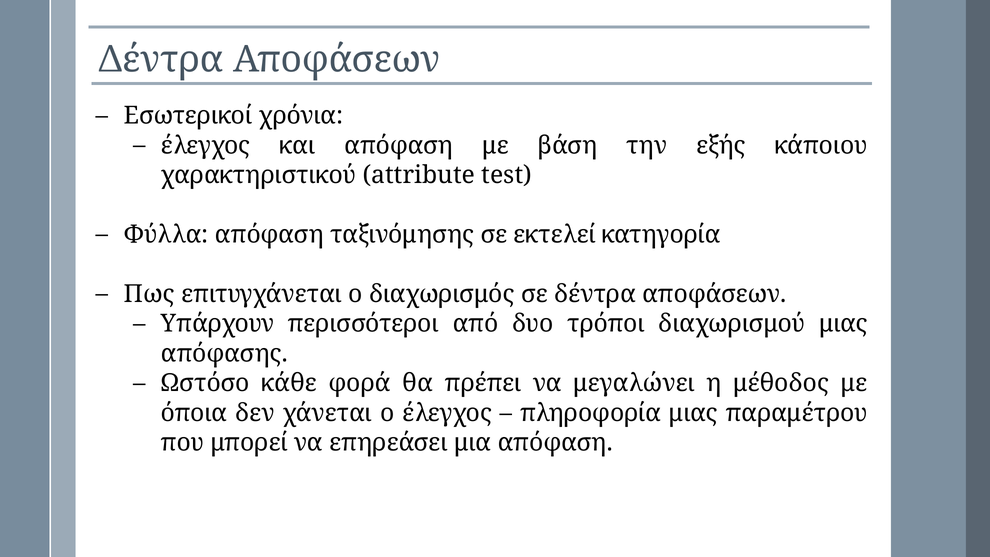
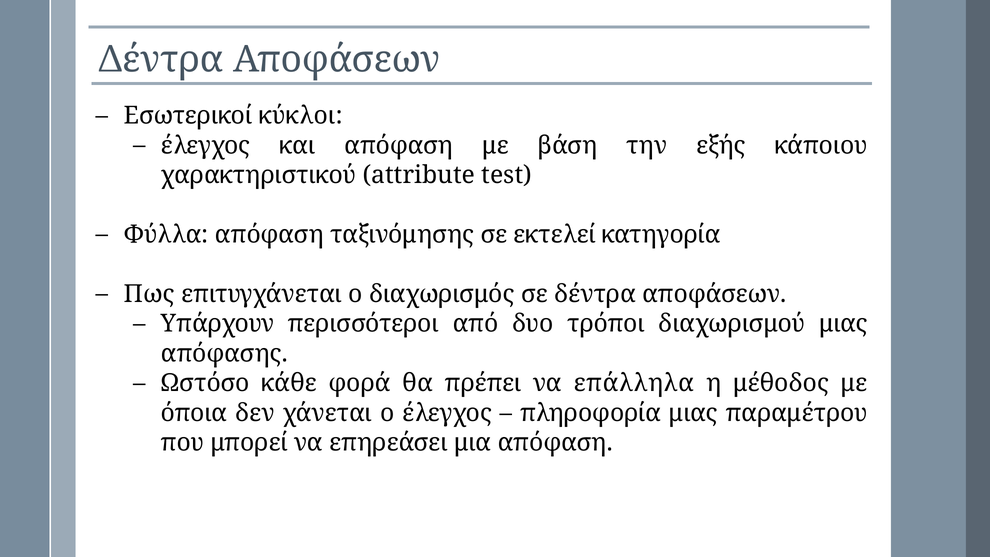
χρόνια: χρόνια -> κύκλοι (301, 116)
μεγαλώνει: μεγαλώνει -> επάλληλα (634, 383)
